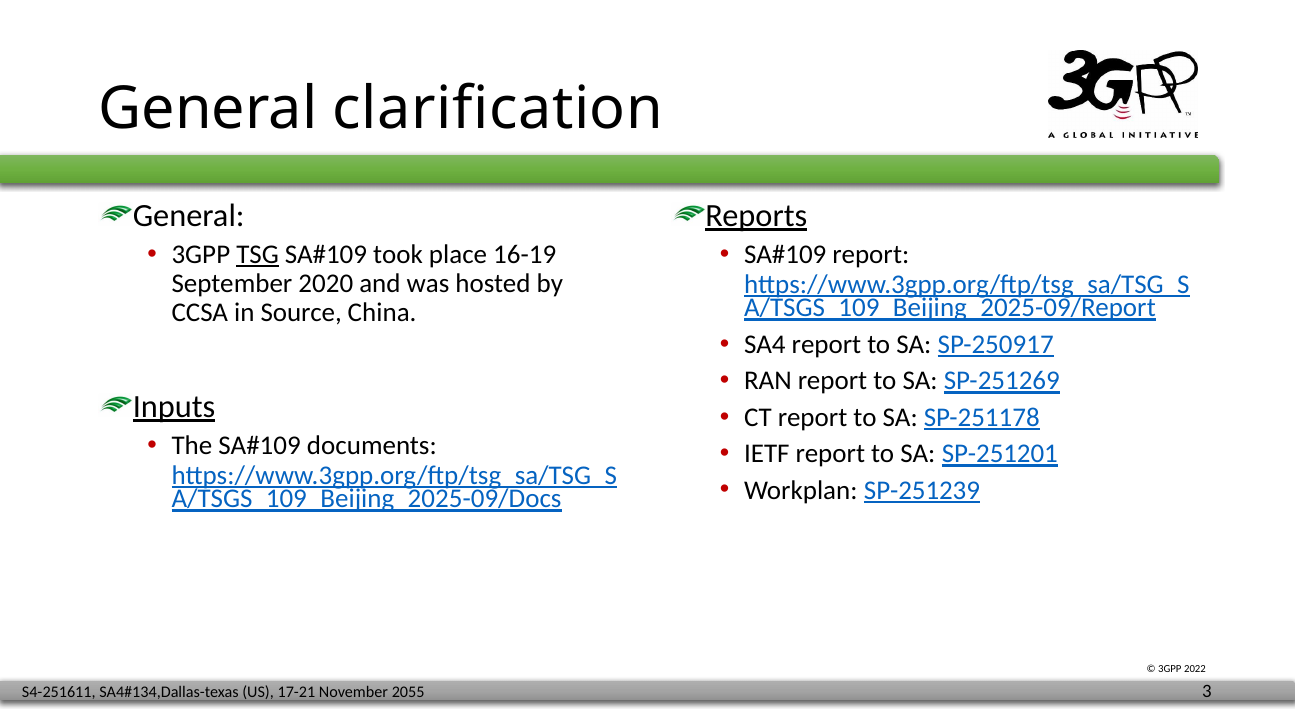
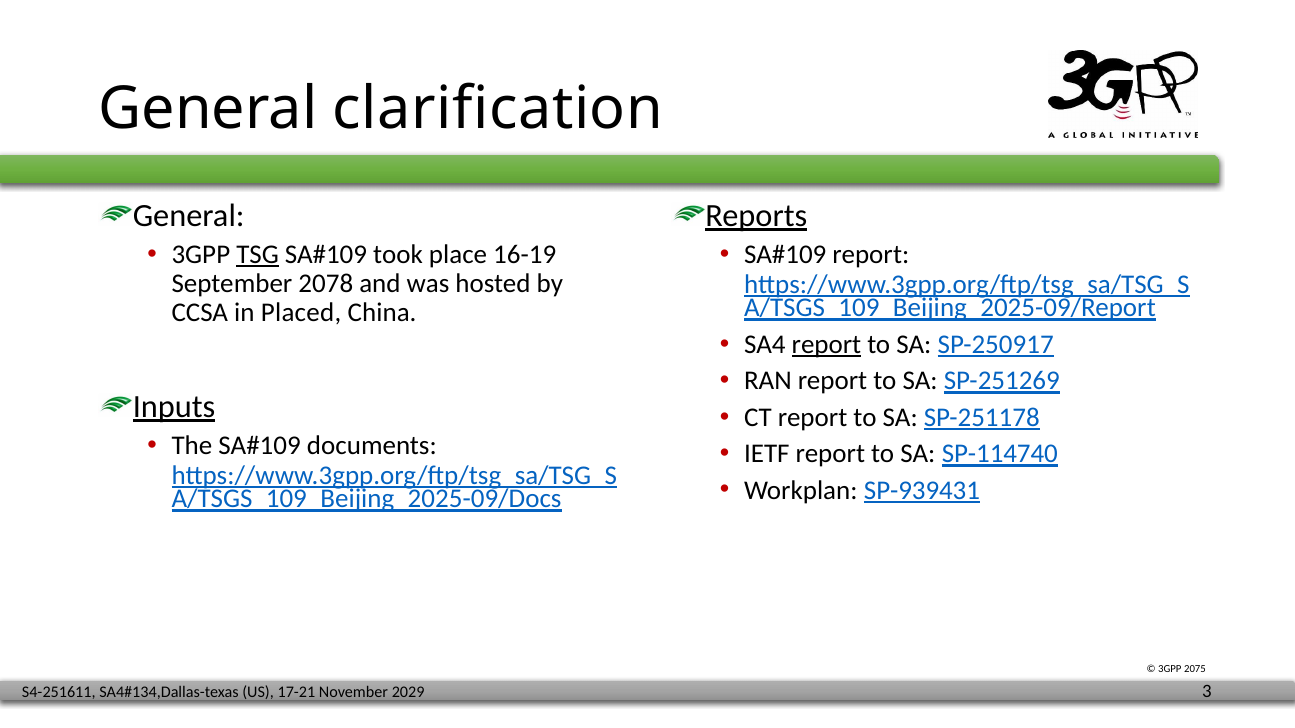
2020: 2020 -> 2078 (326, 284)
Source: Source -> Placed (301, 313)
report underline: none -> present (826, 345)
SP-251201: SP-251201 -> SP-114740 (1000, 454)
SP-251239: SP-251239 -> SP-939431 (922, 491)
2022: 2022 -> 2075 (1195, 669)
2055: 2055 -> 2029 (408, 692)
